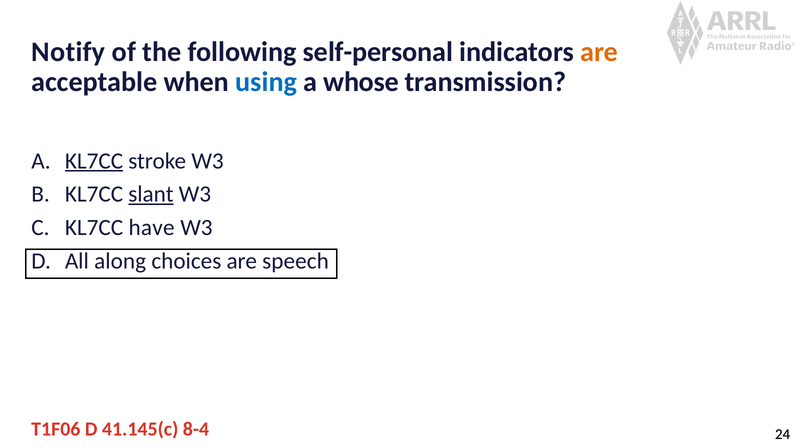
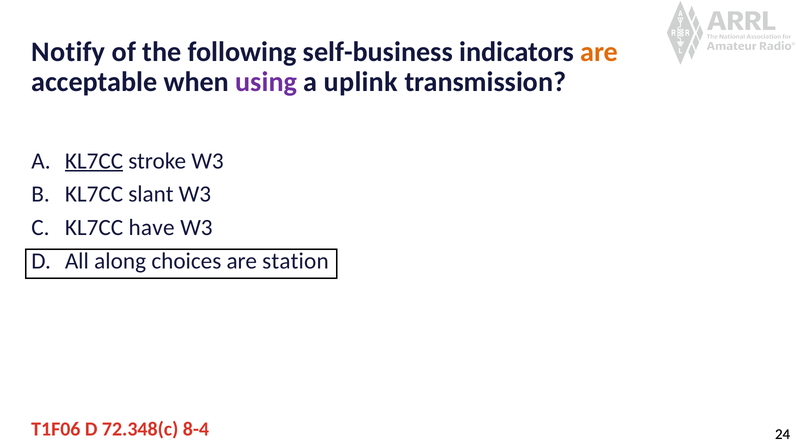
self-personal: self-personal -> self-business (378, 52)
using colour: blue -> purple (266, 82)
whose: whose -> uplink (361, 82)
slant underline: present -> none (151, 194)
speech: speech -> station (295, 261)
41.145(c: 41.145(c -> 72.348(c (140, 429)
